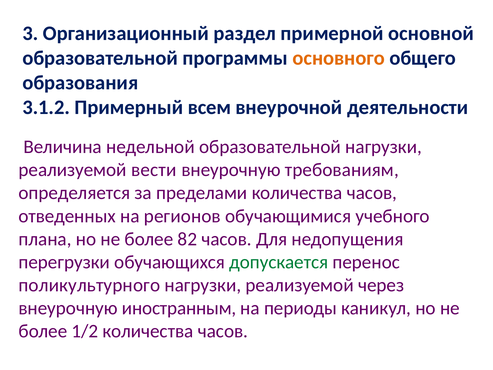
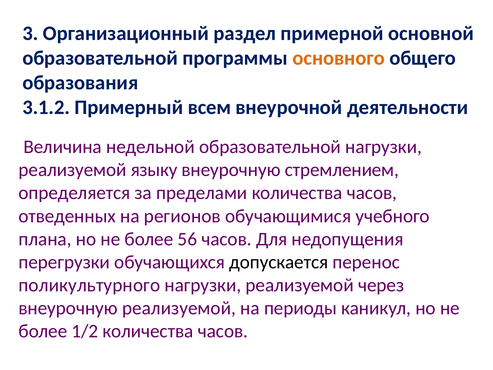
вести: вести -> языку (154, 170)
требованиям: требованиям -> стремлением (342, 170)
82: 82 -> 56 (187, 239)
допускается colour: green -> black (279, 262)
внеурочную иностранным: иностранным -> реализуемой (179, 308)
